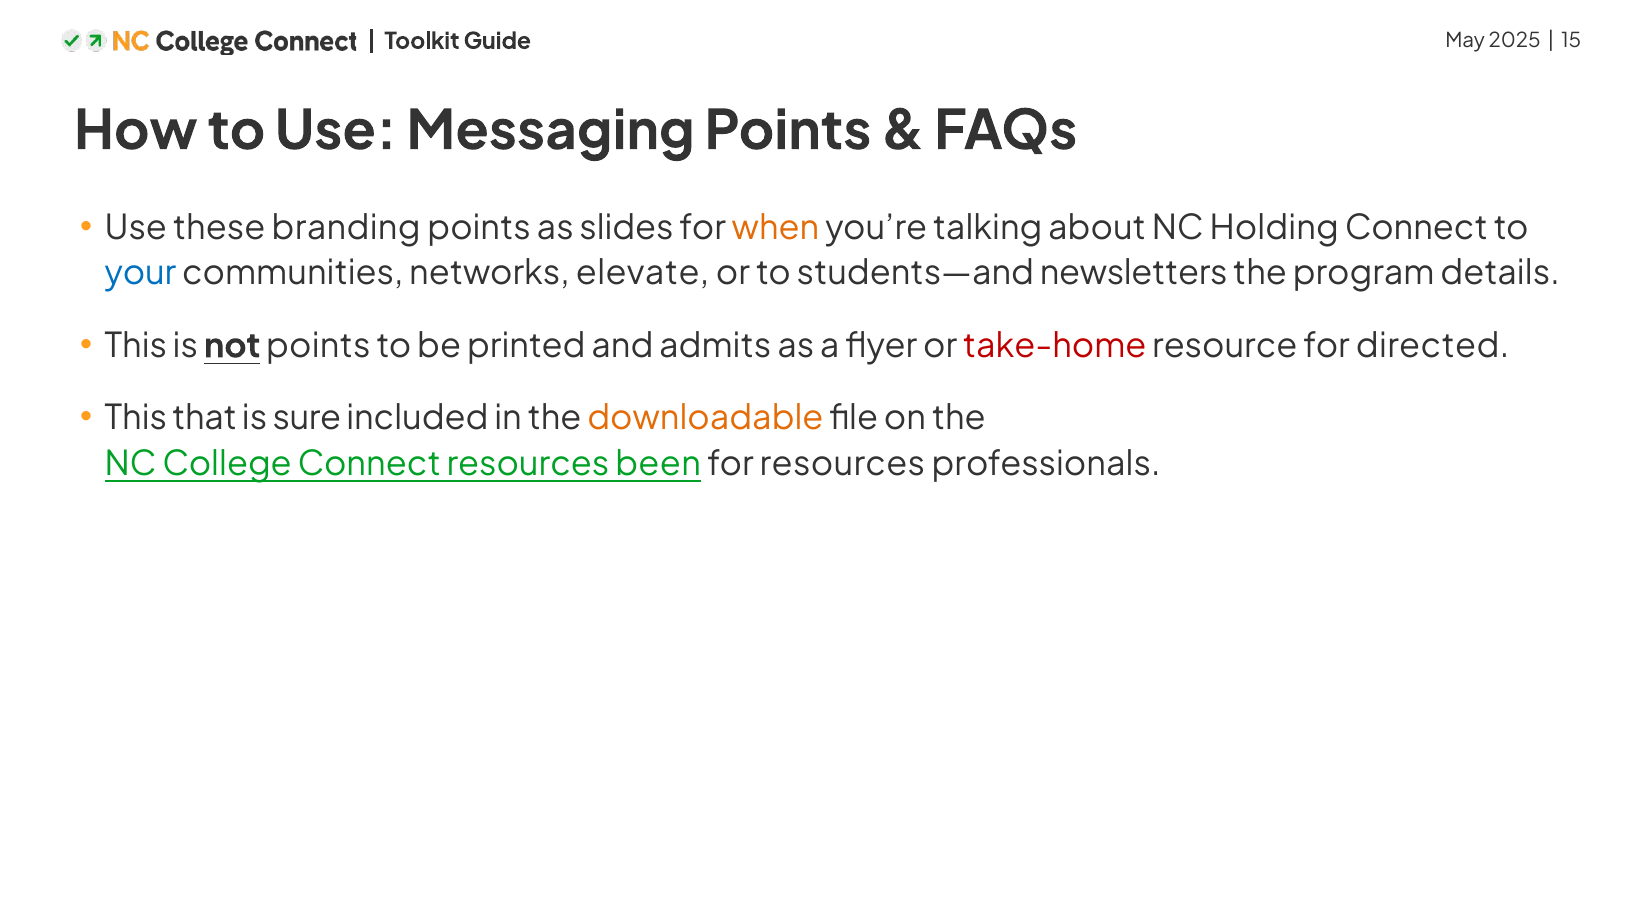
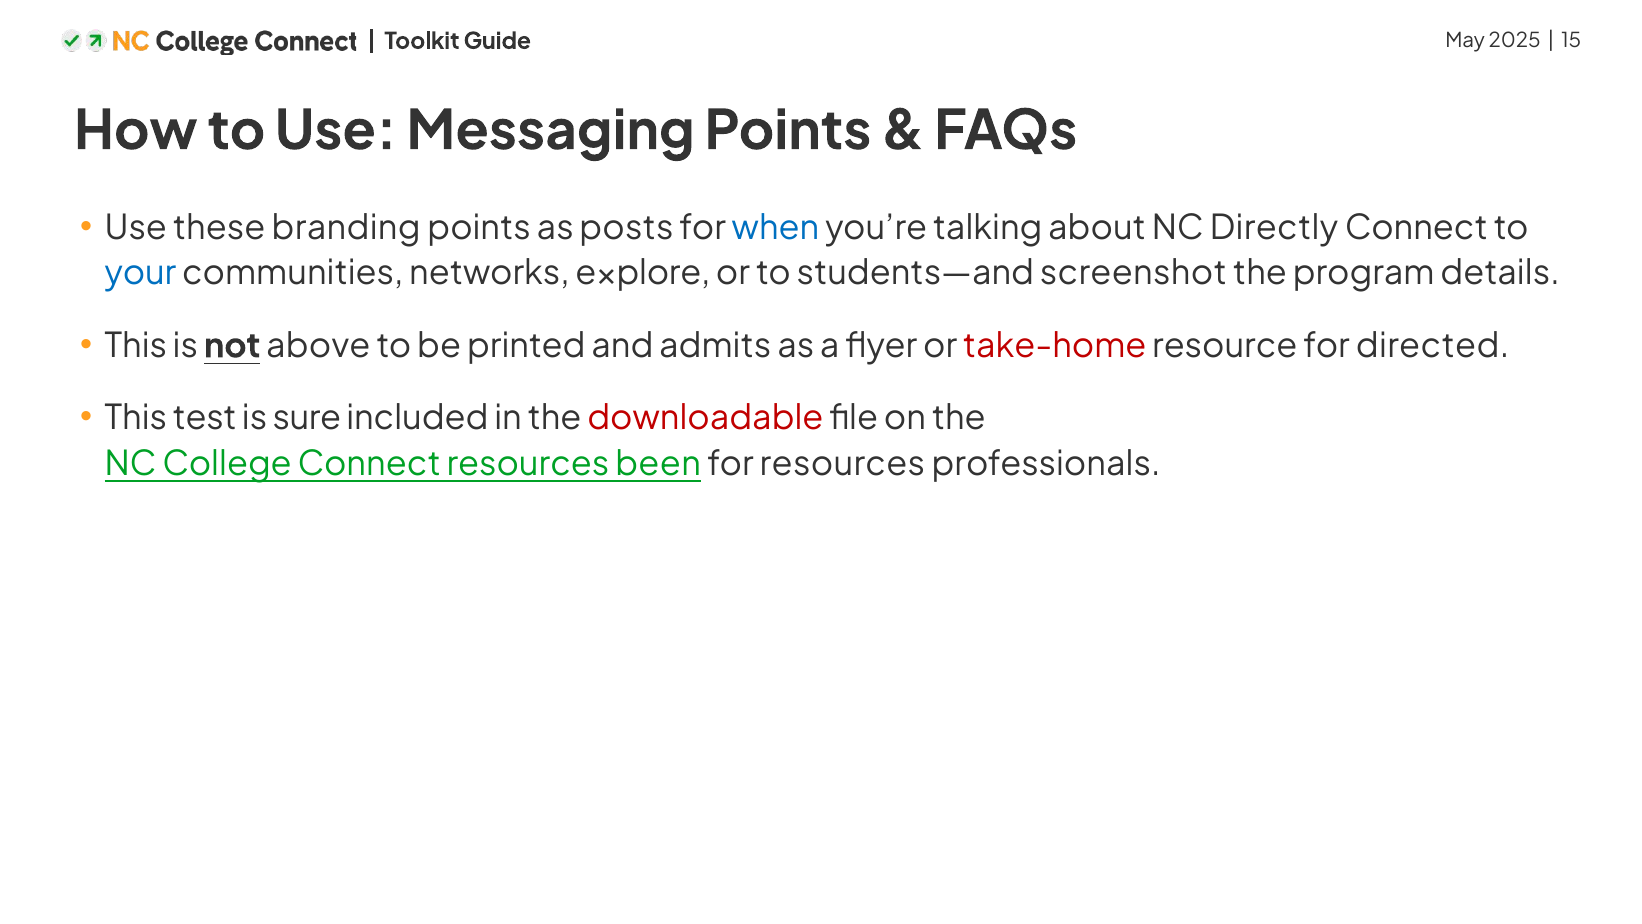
slides: slides -> posts (626, 228)
when colour: orange -> blue (776, 228)
Holding: Holding -> Directly (1274, 228)
elevate: elevate -> explore (643, 273)
newsletters: newsletters -> screenshot (1133, 273)
not points: points -> above (318, 346)
that: that -> test (205, 418)
downloadable colour: orange -> red (705, 418)
